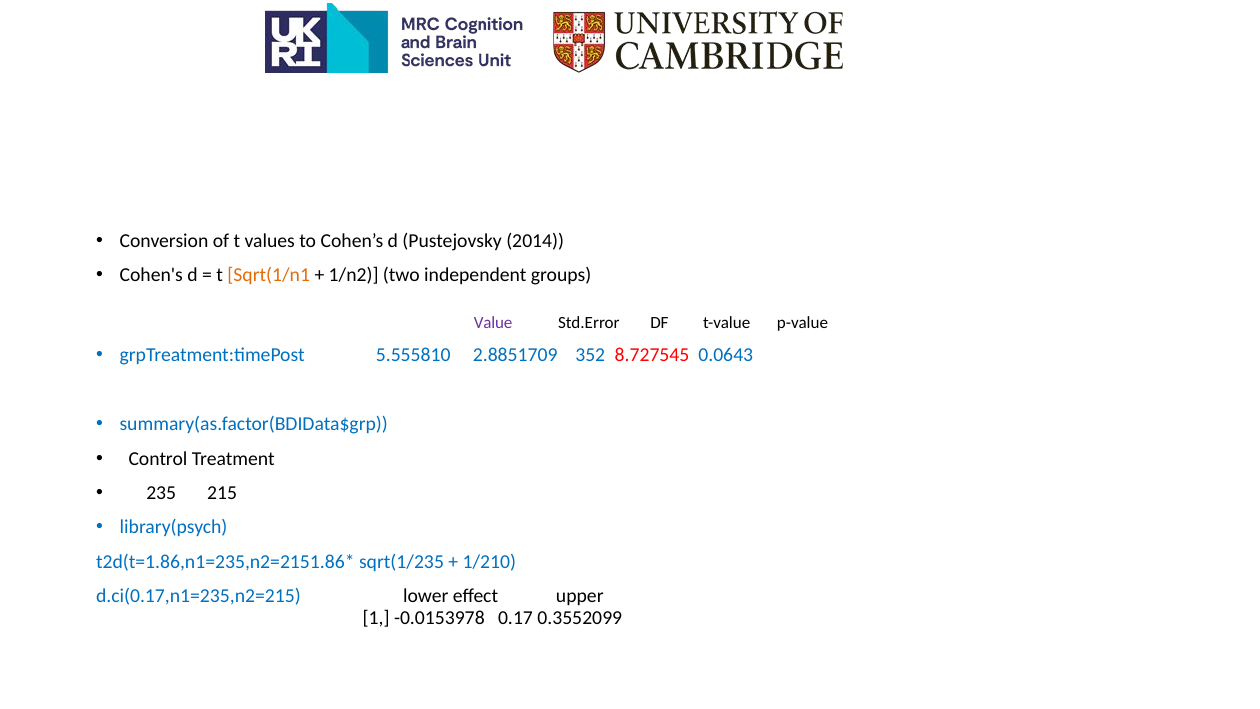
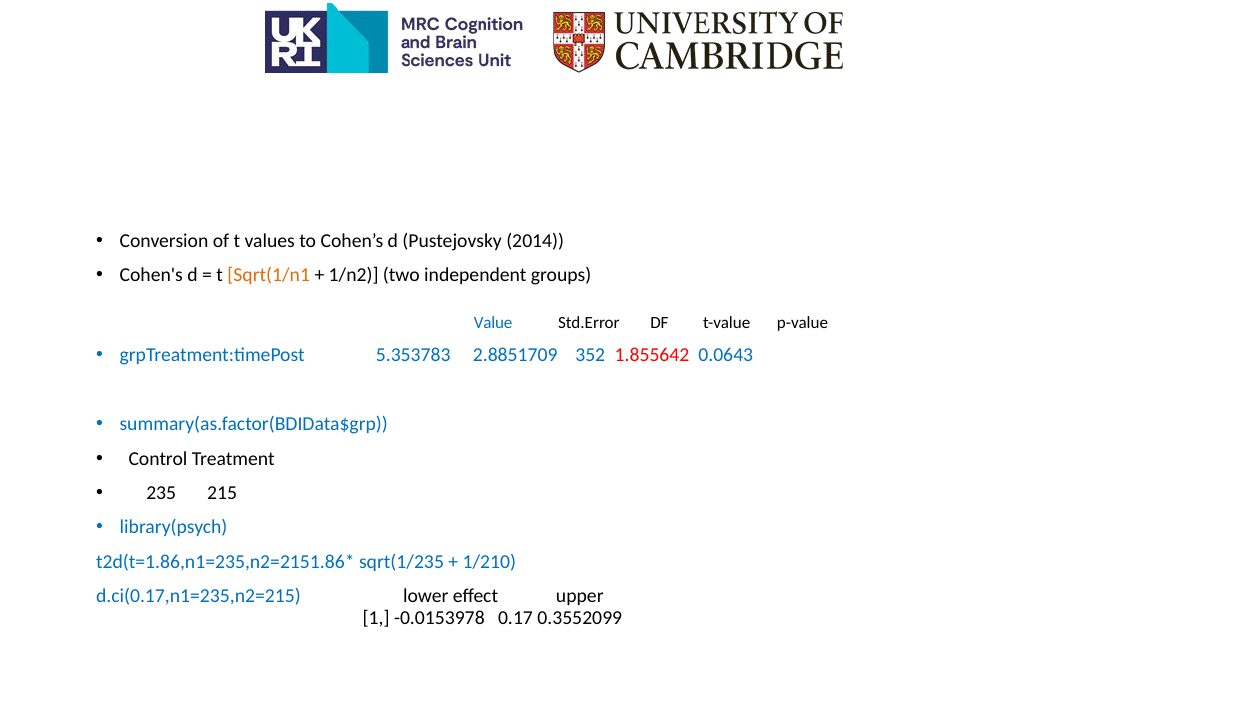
Value colour: purple -> blue (493, 322)
5.555810: 5.555810 -> 5.353783 (413, 355)
8.727545: 8.727545 -> 1.855642 (652, 355)
